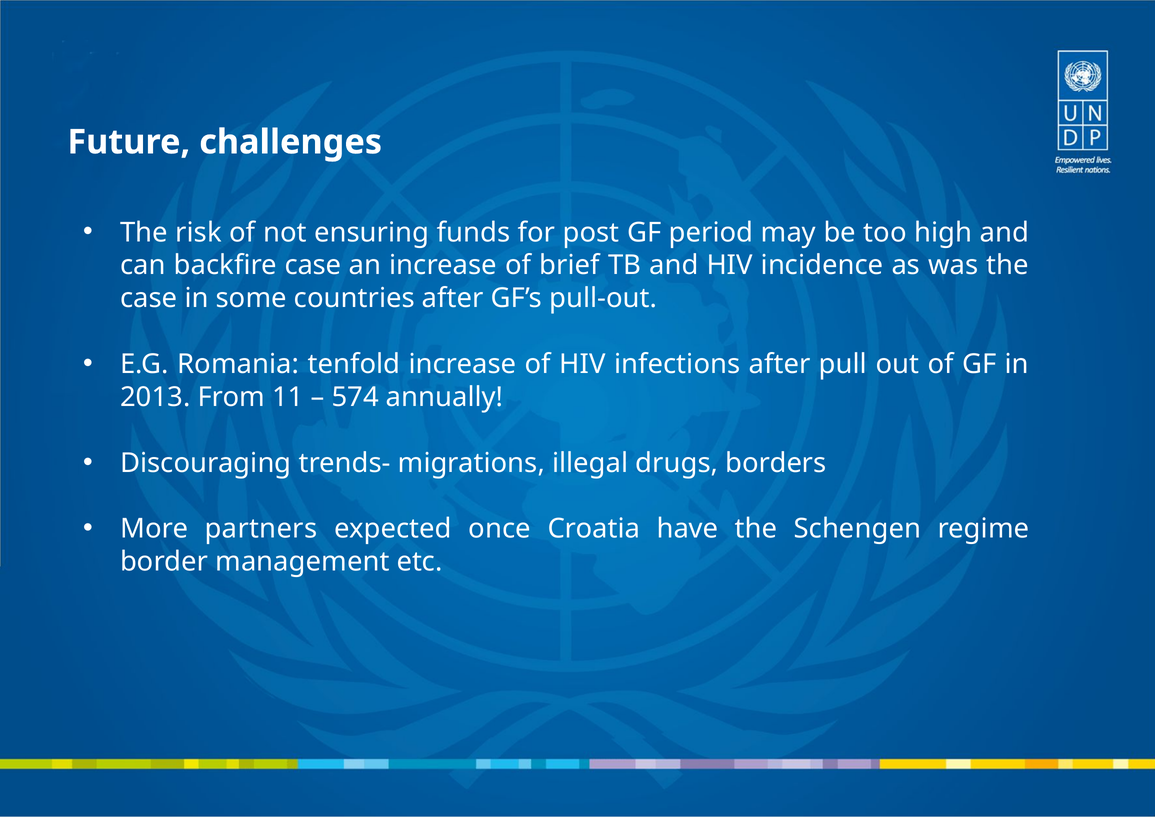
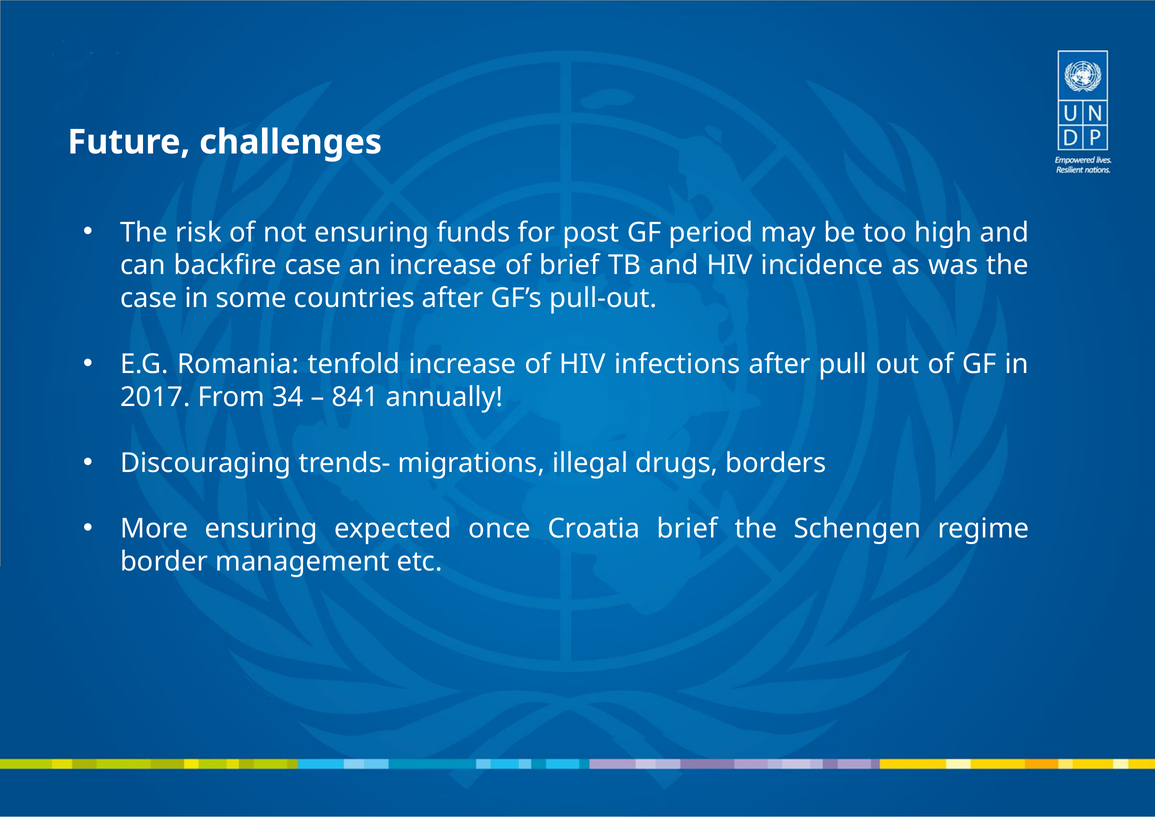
2013: 2013 -> 2017 (155, 397)
11: 11 -> 34 (288, 397)
574: 574 -> 841 (355, 397)
More partners: partners -> ensuring (261, 529)
Croatia have: have -> brief (687, 529)
